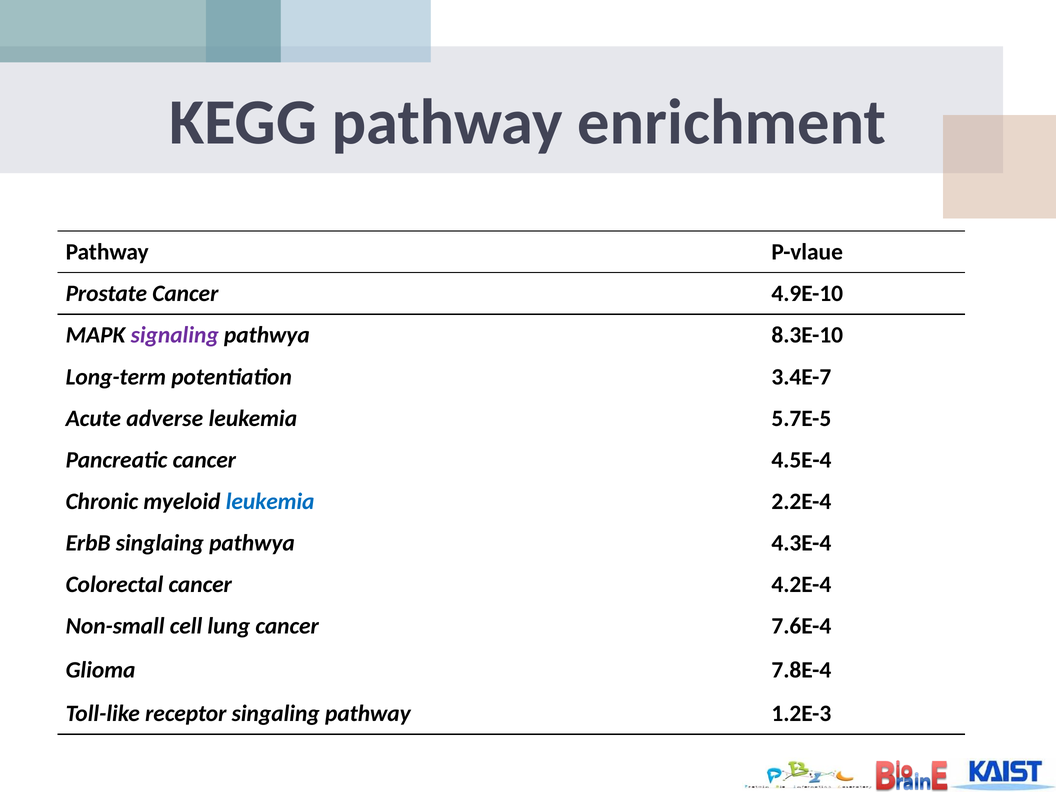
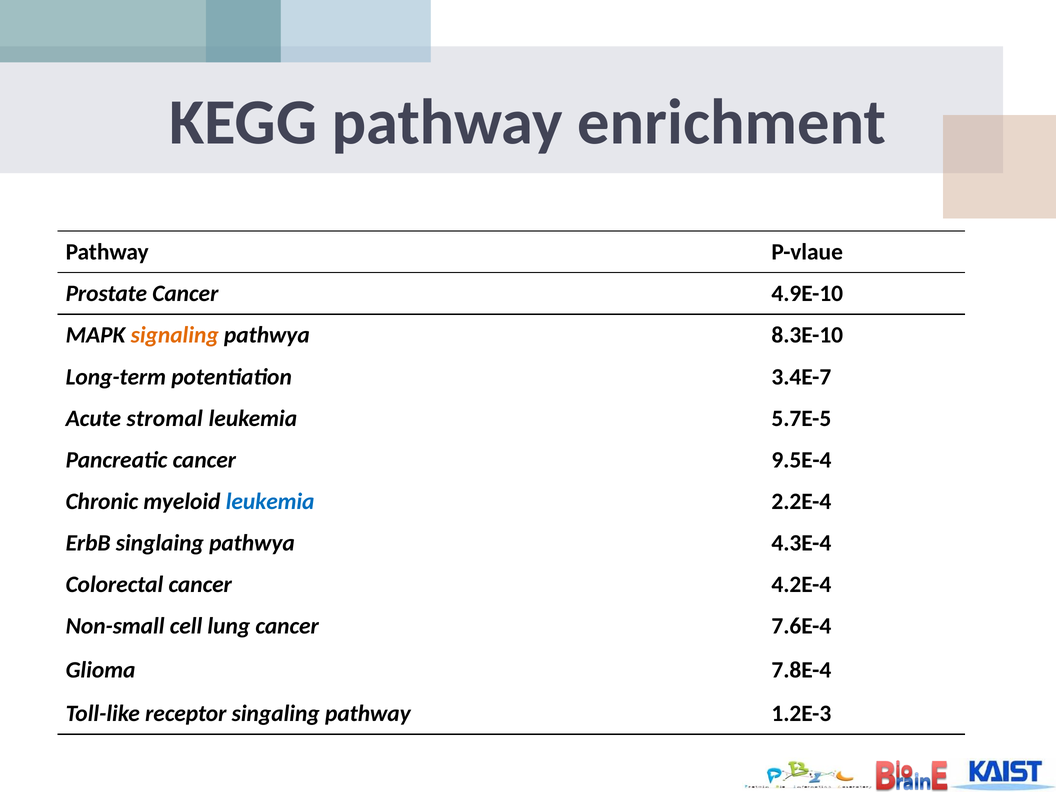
signaling colour: purple -> orange (175, 335)
adverse: adverse -> stromal (165, 418)
4.5E-4: 4.5E-4 -> 9.5E-4 (801, 460)
